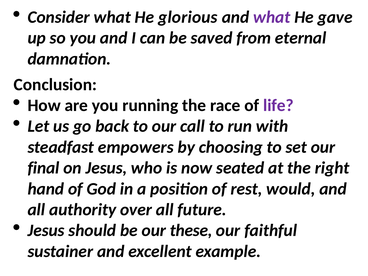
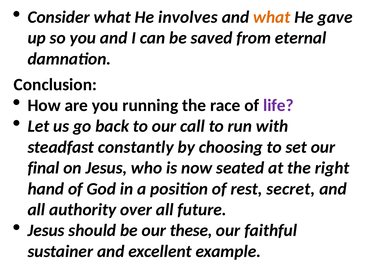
glorious: glorious -> involves (188, 17)
what colour: purple -> orange (272, 17)
empowers: empowers -> constantly (136, 147)
would: would -> secret (291, 189)
